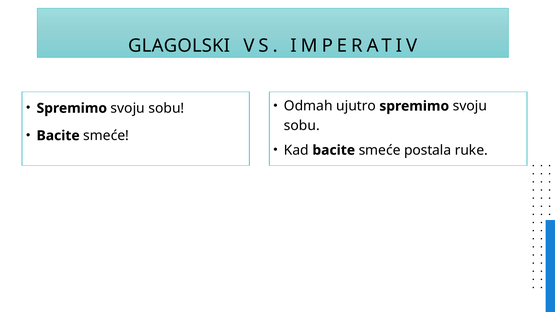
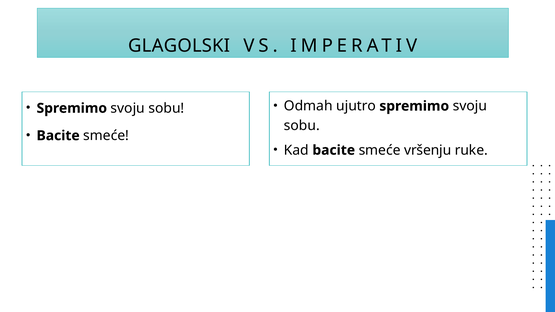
postala: postala -> vršenju (428, 150)
